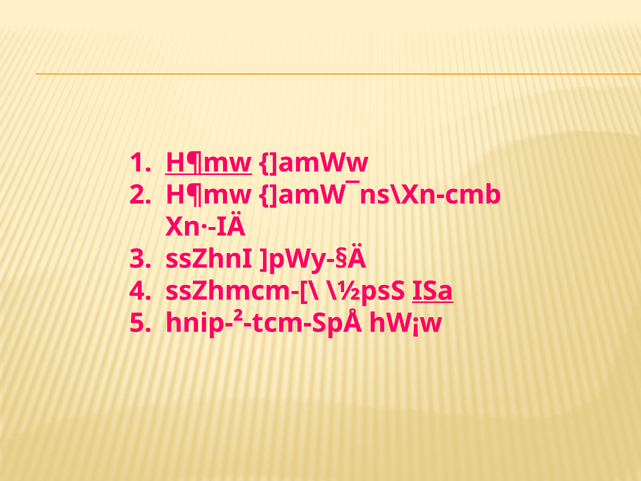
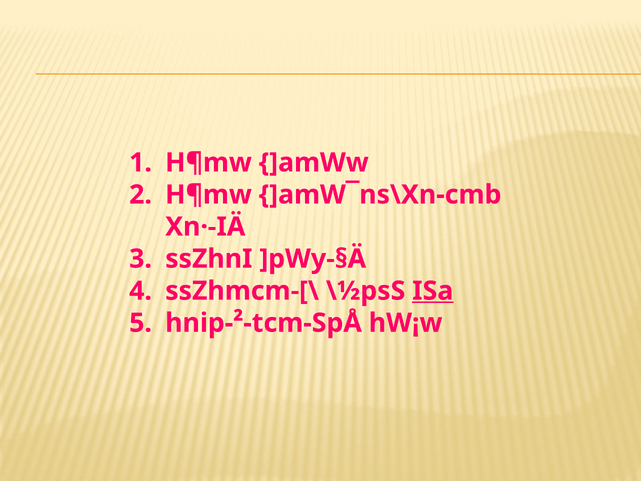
H¶mw underline: present -> none (209, 163)
